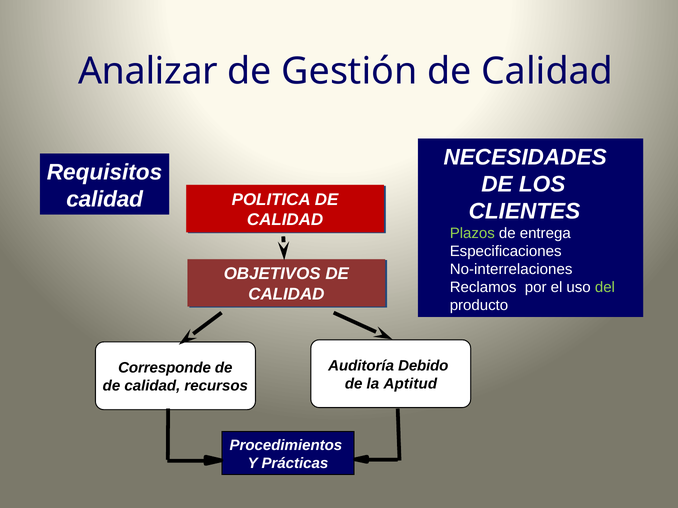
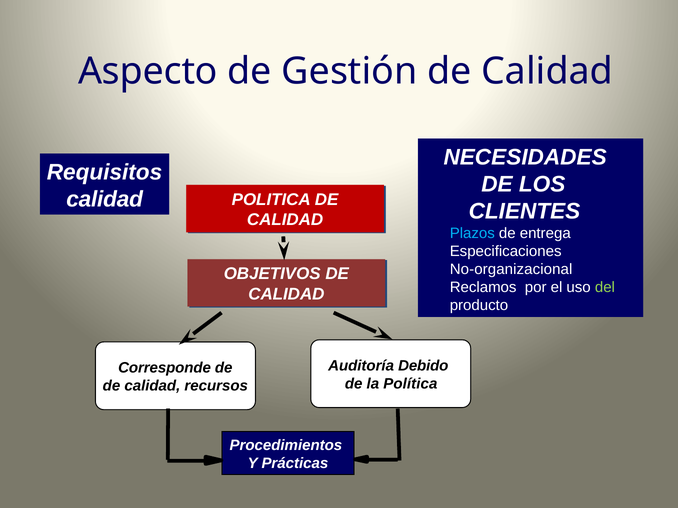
Analizar: Analizar -> Aspecto (148, 71)
Plazos colour: light green -> light blue (472, 234)
No-interrelaciones: No-interrelaciones -> No-organizacional (511, 270)
Aptitud: Aptitud -> Política (410, 384)
